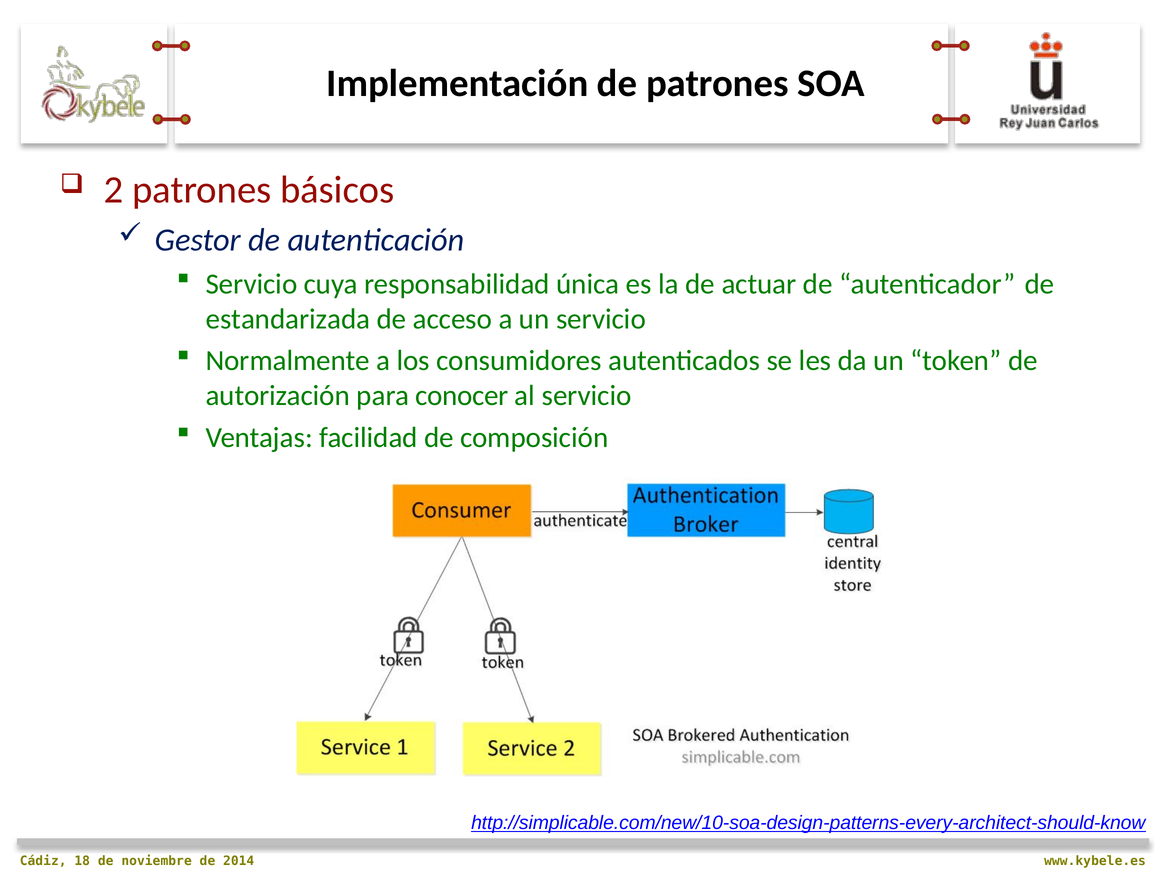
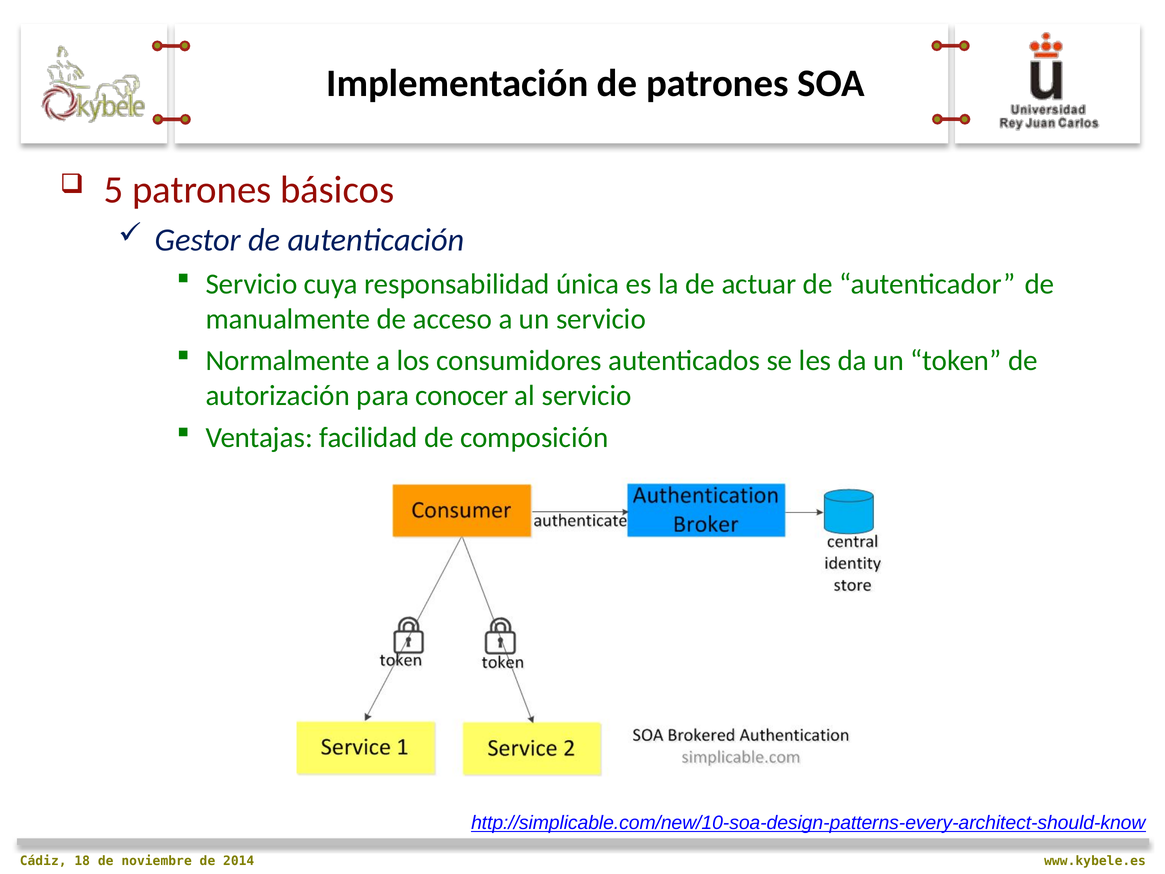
2: 2 -> 5 (114, 190)
estandarizada: estandarizada -> manualmente (288, 319)
